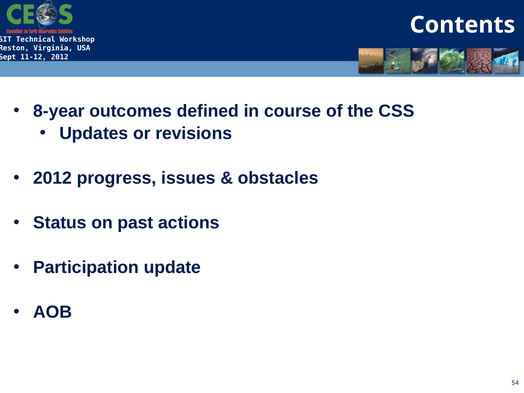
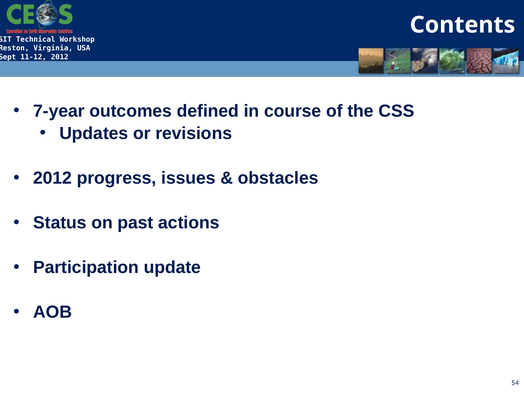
8-year: 8-year -> 7-year (59, 111)
